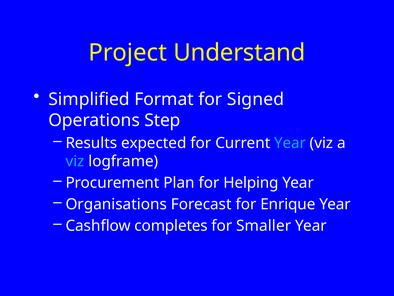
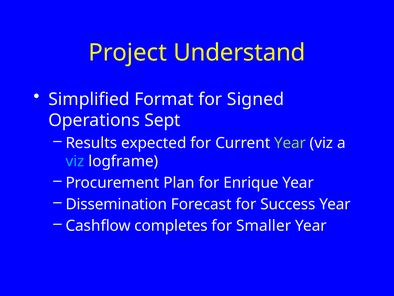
Step: Step -> Sept (162, 120)
Year colour: light blue -> light green (290, 143)
Helping: Helping -> Enrique (251, 183)
Organisations: Organisations -> Dissemination (116, 204)
Enrique: Enrique -> Success (288, 204)
